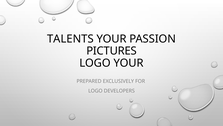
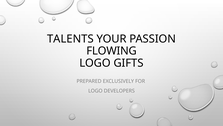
PICTURES: PICTURES -> FLOWING (112, 51)
LOGO YOUR: YOUR -> GIFTS (128, 63)
